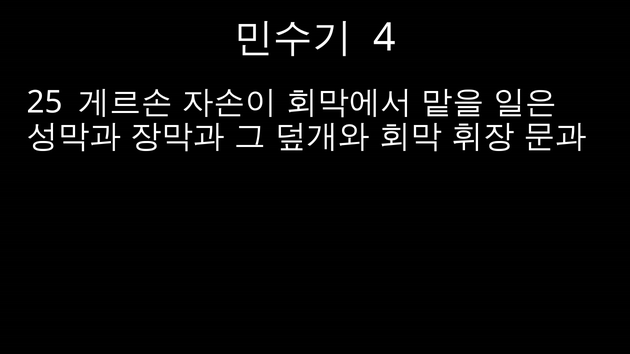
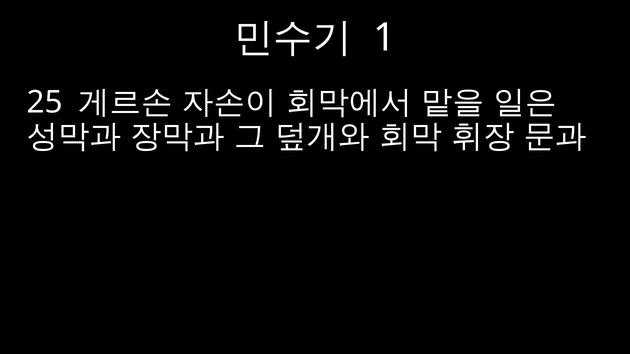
4: 4 -> 1 (385, 38)
